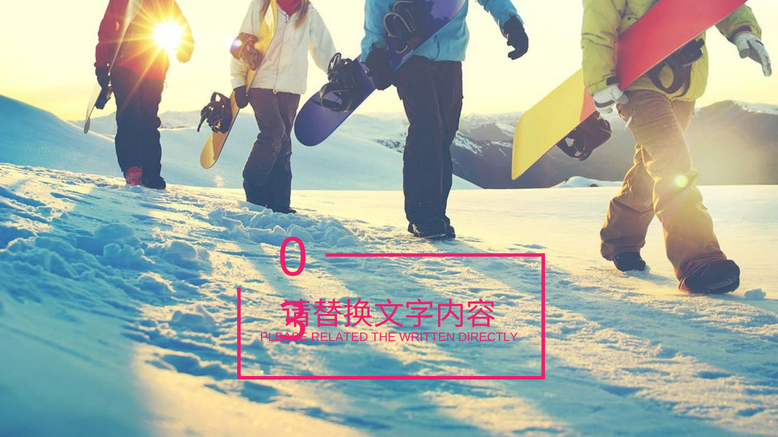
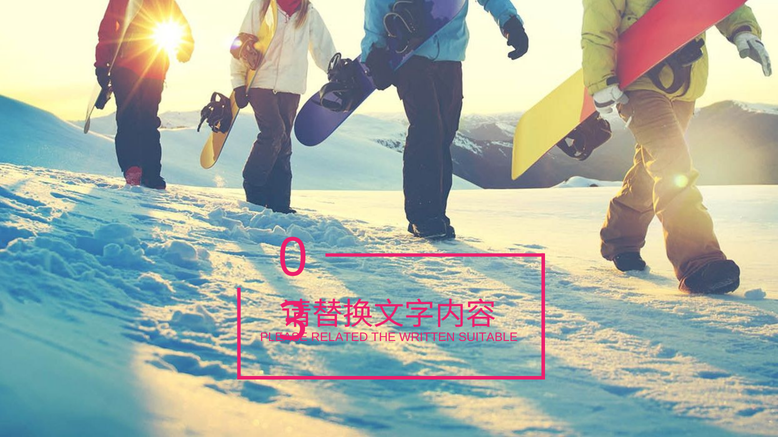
DIRECTLY: DIRECTLY -> SUITABLE (488, 338)
